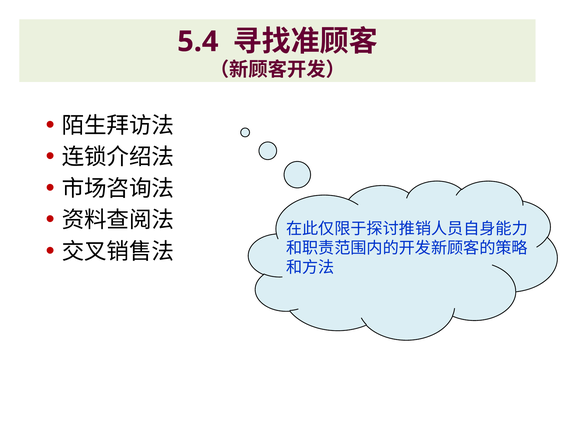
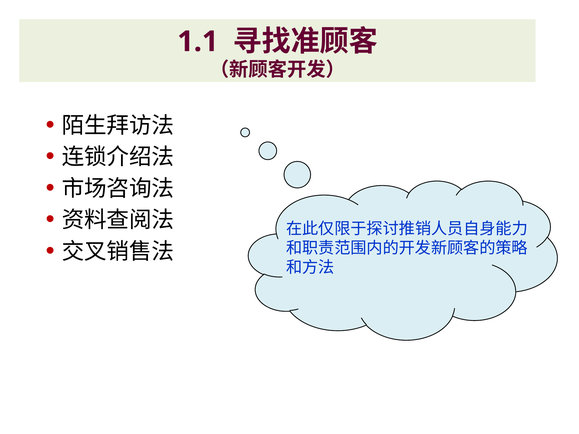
5.4: 5.4 -> 1.1 (198, 42)
